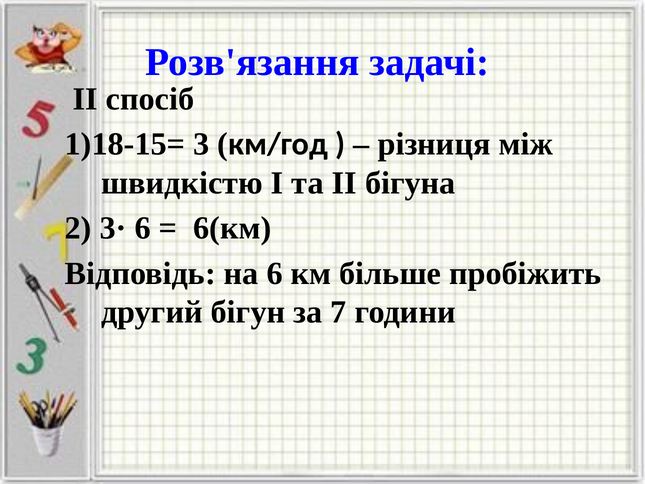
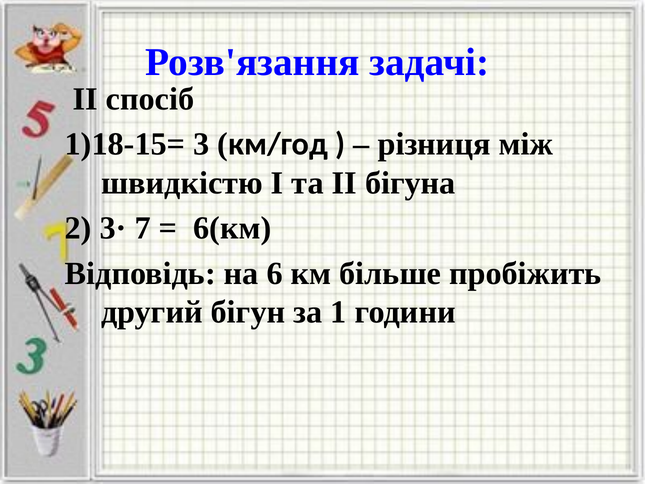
3· 6: 6 -> 7 (143, 228)
7: 7 -> 1 (339, 312)
